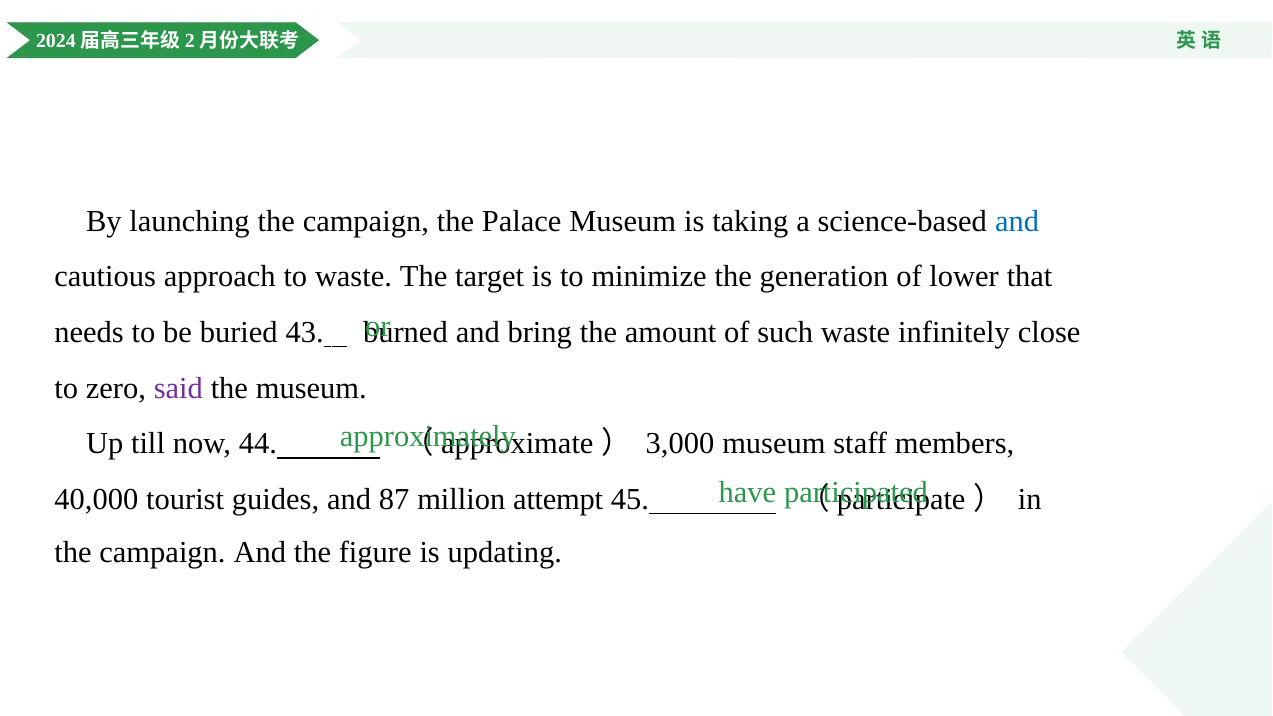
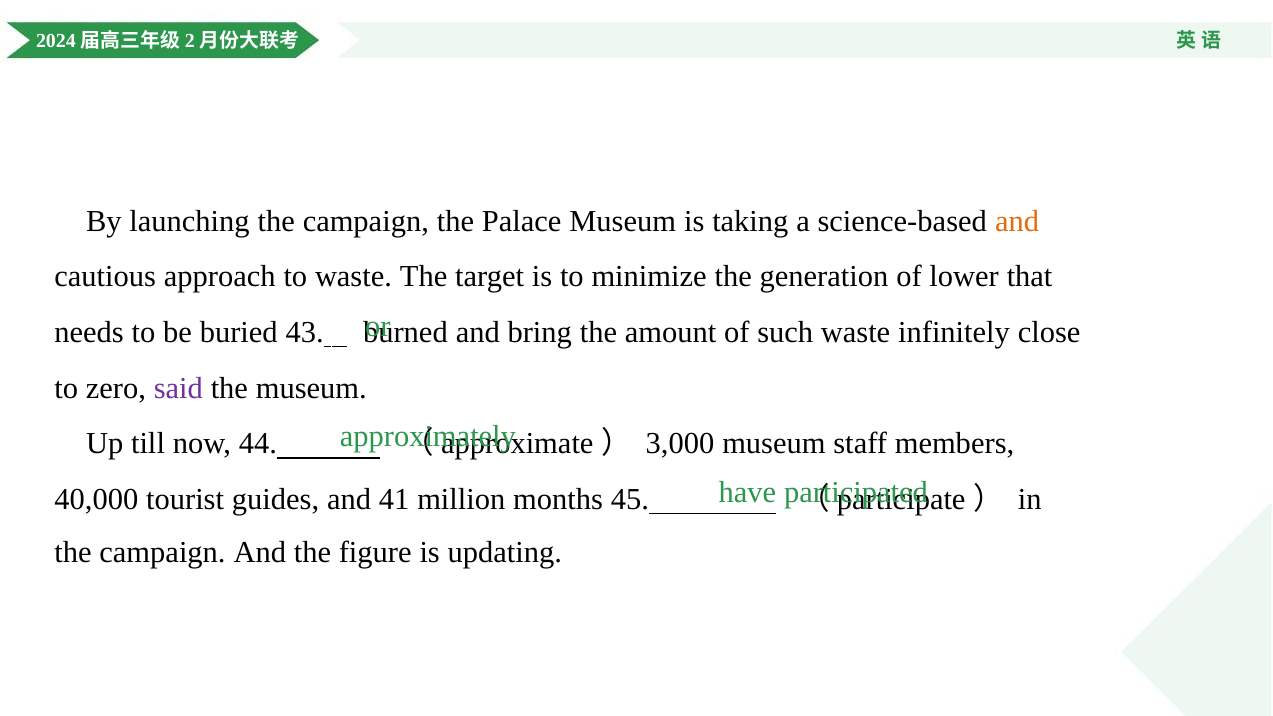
and colour: blue -> orange (1017, 221)
87: 87 -> 41 (394, 500)
attempt: attempt -> months (558, 500)
